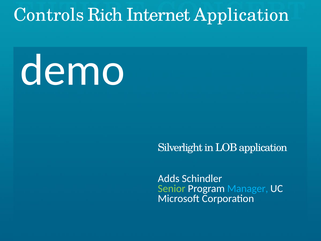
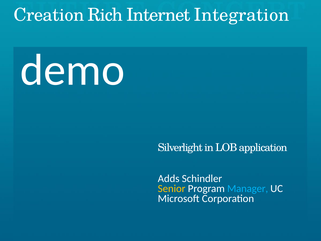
Controls: Controls -> Creation (49, 15)
Internet Application: Application -> Integration (242, 15)
Senior colour: light green -> yellow (172, 188)
